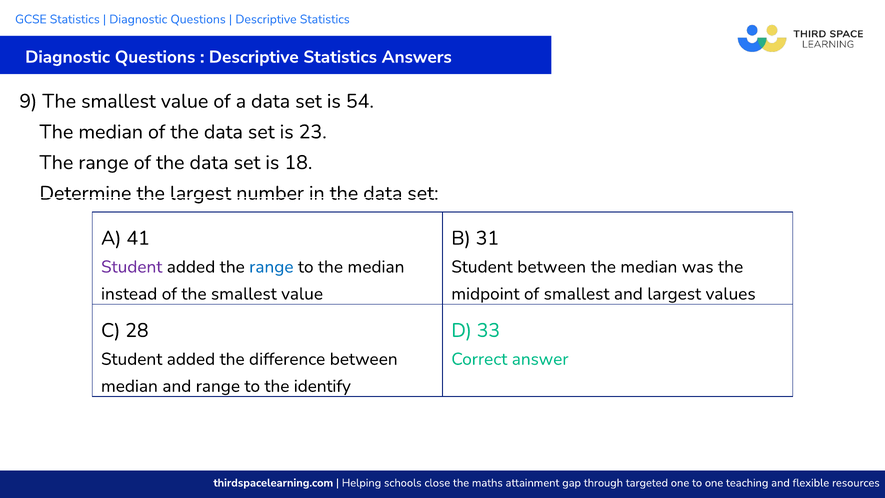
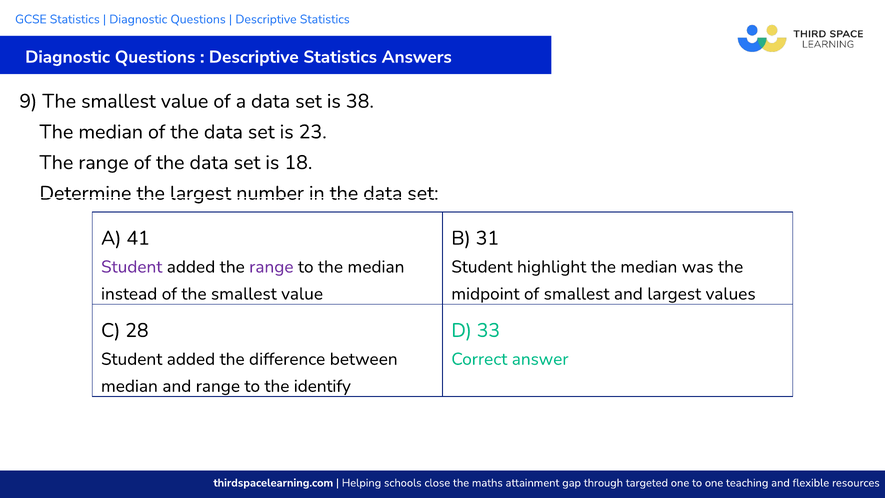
54: 54 -> 38 (360, 101)
range colour: blue -> purple (271, 267)
Student between: between -> highlight (552, 267)
